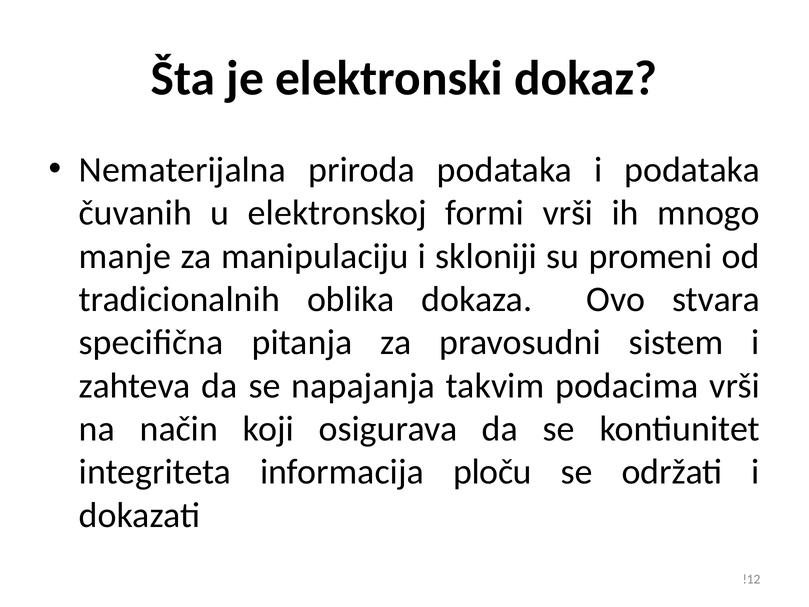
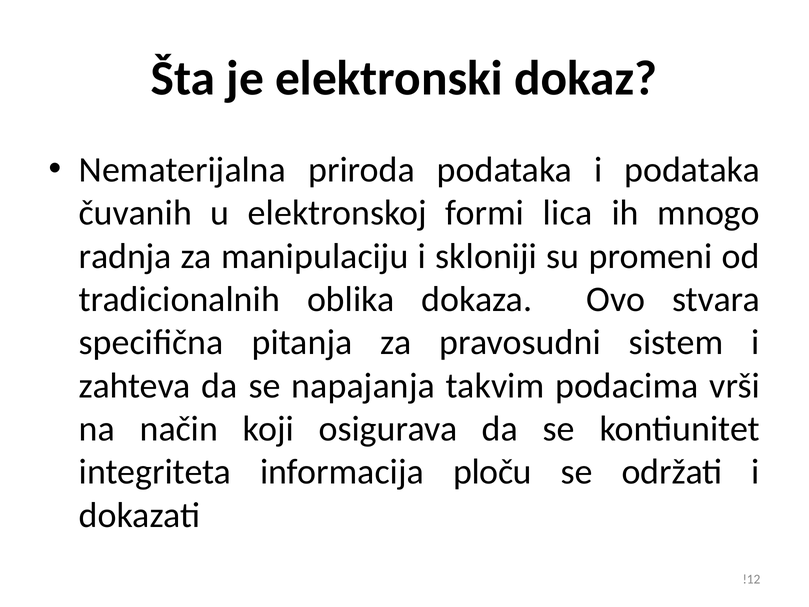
formi vrši: vrši -> lica (568, 213)
manje: manje -> radnja (125, 256)
